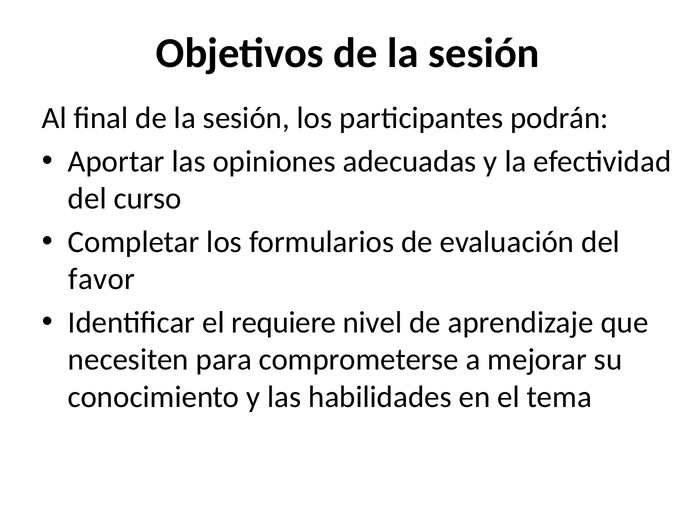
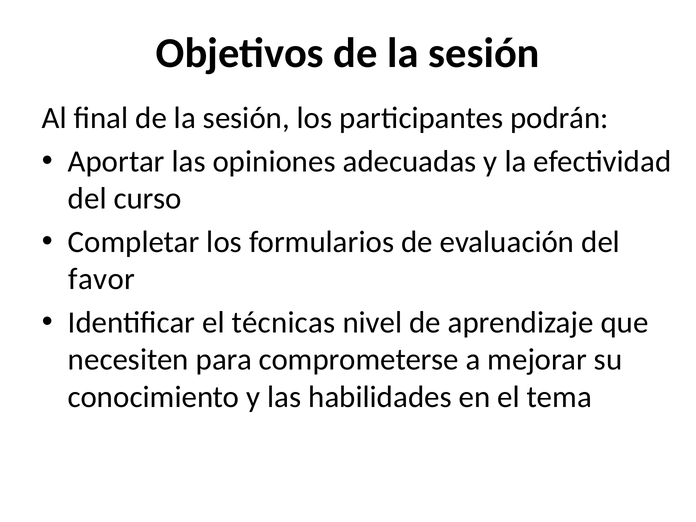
requiere: requiere -> técnicas (284, 323)
